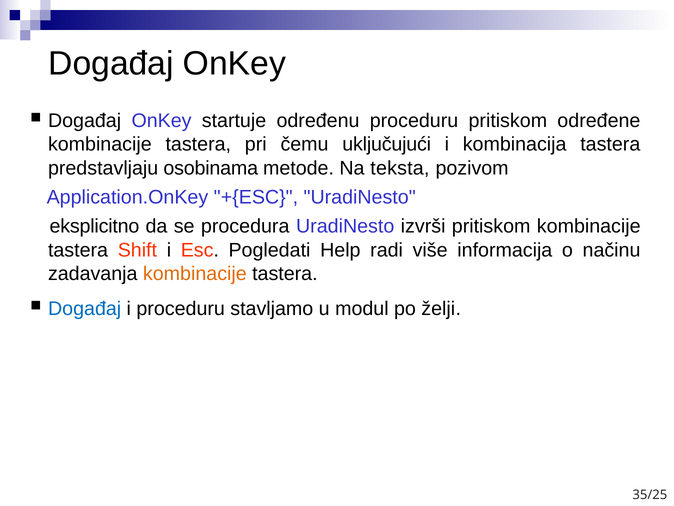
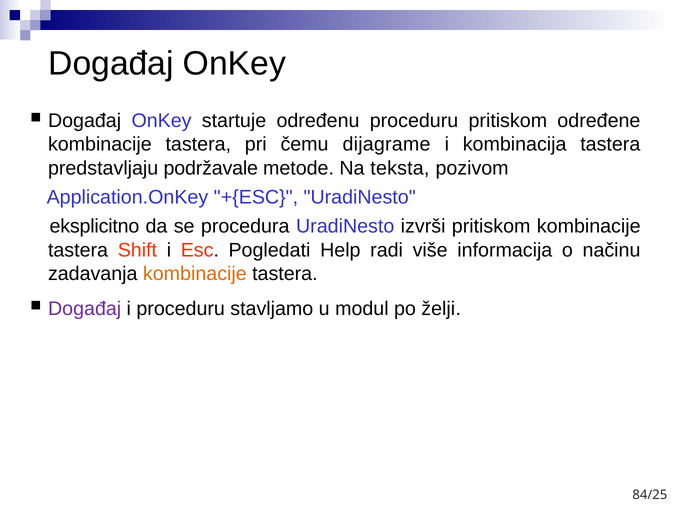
uključujući: uključujući -> dijagrame (387, 144)
osobinama: osobinama -> podržavale (211, 168)
Događaj colour: blue -> purple (85, 308)
35/25: 35/25 -> 84/25 (650, 494)
